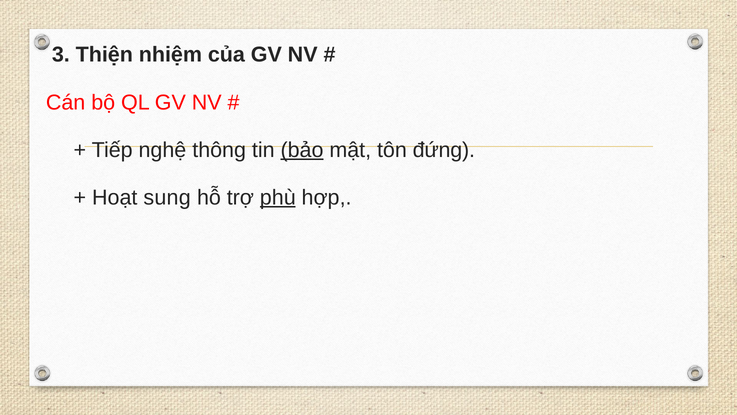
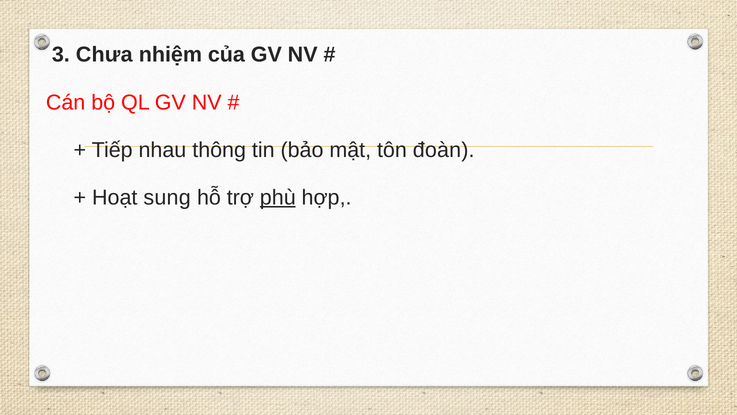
Thiện: Thiện -> Chưa (104, 55)
nghệ: nghệ -> nhau (162, 150)
bảo underline: present -> none (302, 150)
đứng: đứng -> đoàn (444, 150)
